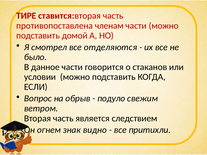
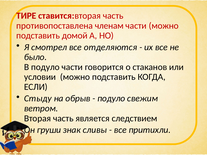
В данное: данное -> подуло (45, 67)
Вопрос: Вопрос -> Стыду (38, 99)
огнем: огнем -> груши (49, 130)
видно: видно -> сливы (95, 130)
